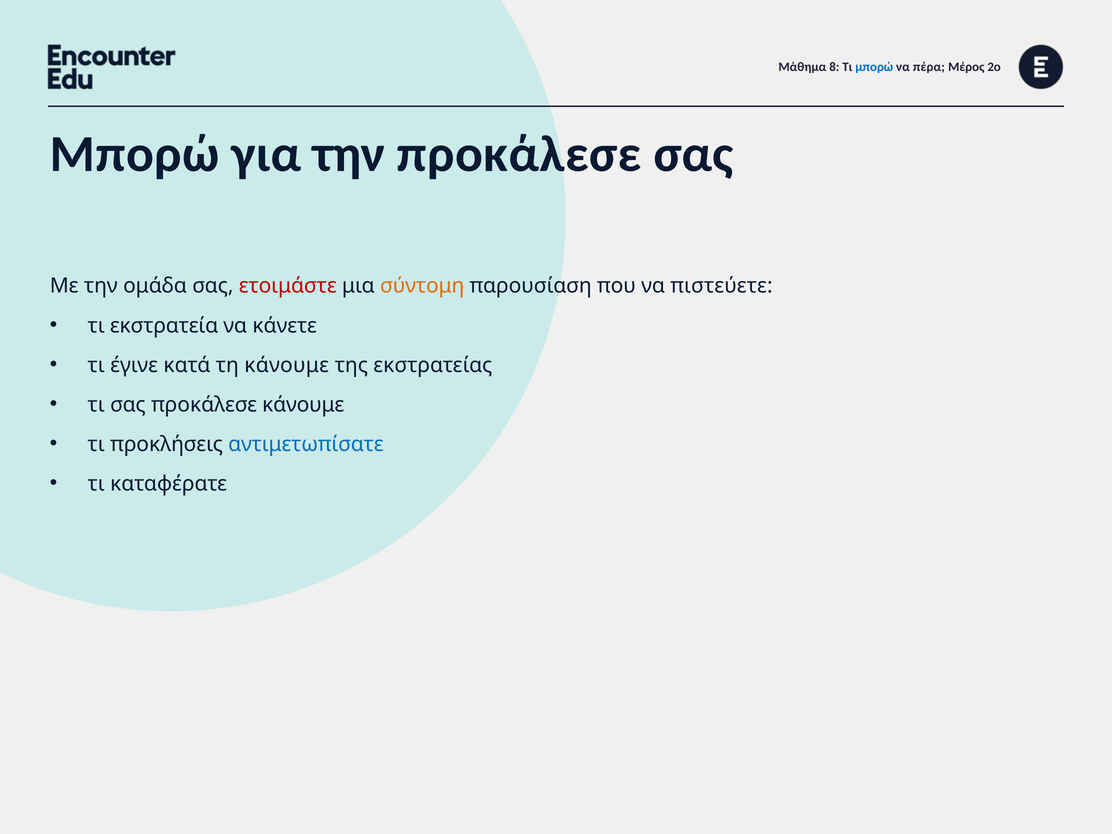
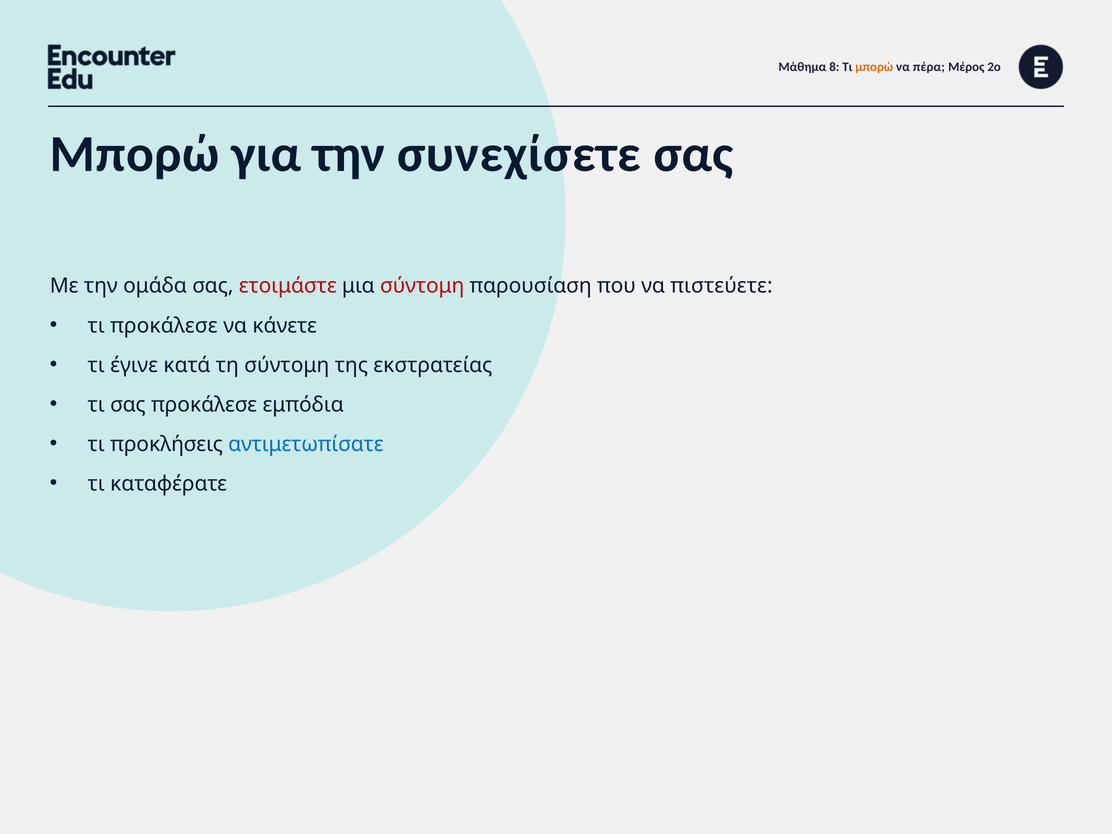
μπορώ colour: blue -> orange (874, 67)
την προκάλεσε: προκάλεσε -> συνεχίσετε (519, 154)
σύντομη colour: orange -> red (422, 286)
τι εκστρατεία: εκστρατεία -> προκάλεσε (164, 326)
τη κάνουμε: κάνουμε -> σύντομη (287, 365)
προκάλεσε κάνουμε: κάνουμε -> εμπόδια (303, 405)
